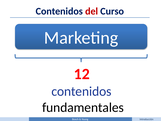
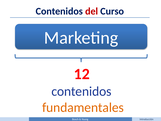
fundamentales colour: black -> orange (83, 107)
